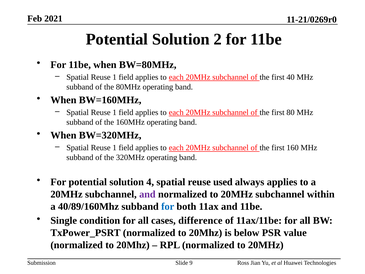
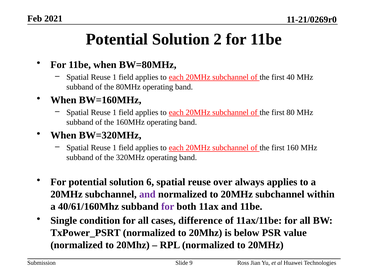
4: 4 -> 6 (150, 182)
used: used -> over (223, 182)
40/89/160Mhz: 40/89/160Mhz -> 40/61/160Mhz (88, 206)
for colour: blue -> purple (168, 206)
